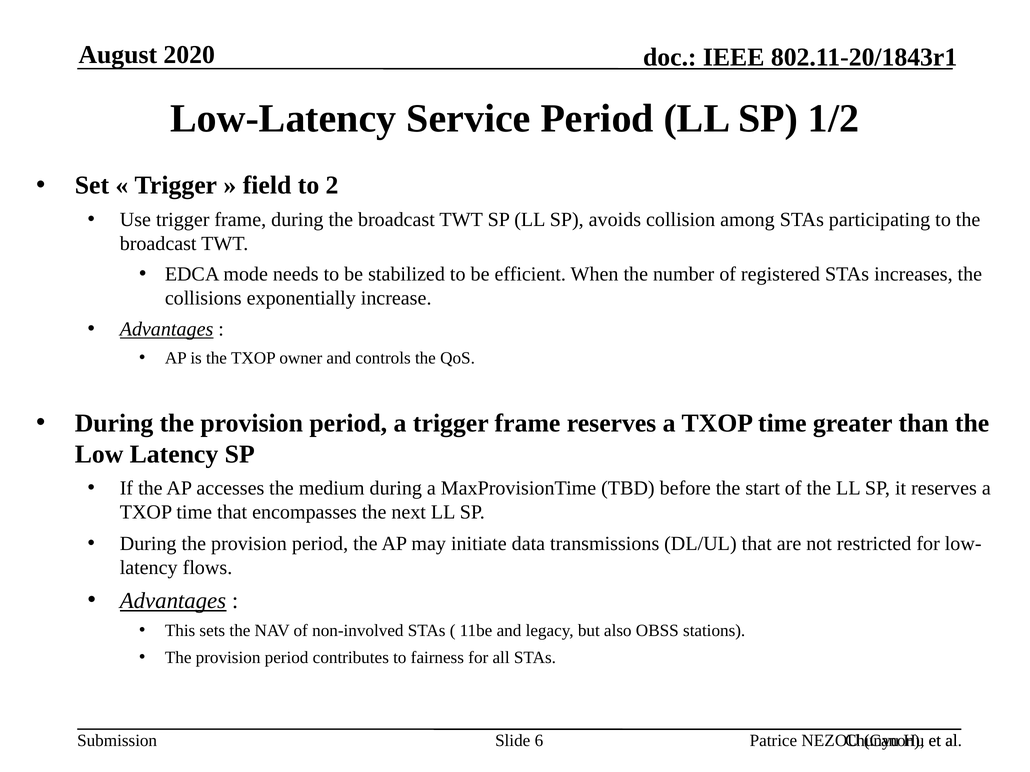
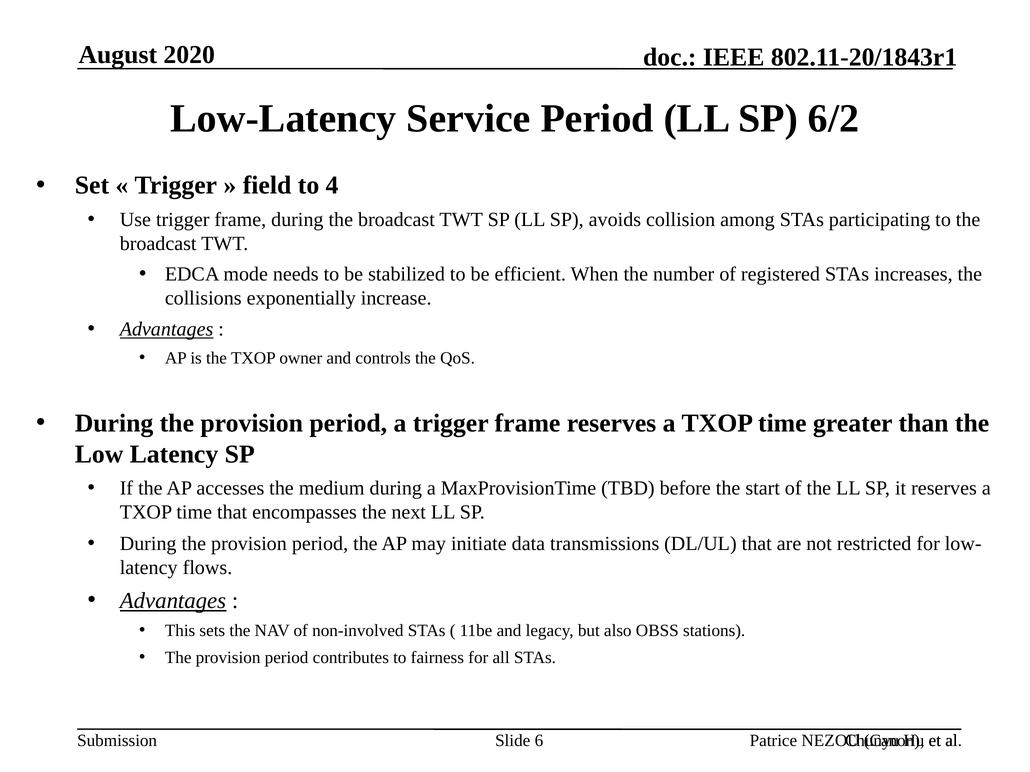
1/2: 1/2 -> 6/2 (834, 119)
2: 2 -> 4 (332, 186)
